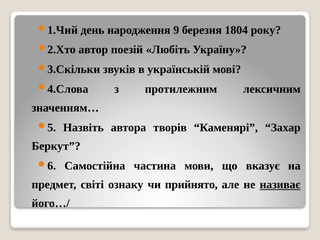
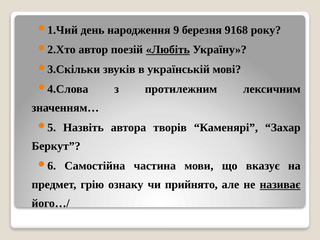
1804: 1804 -> 9168 (236, 30)
Любіть underline: none -> present (168, 50)
світі: світі -> грію (92, 185)
